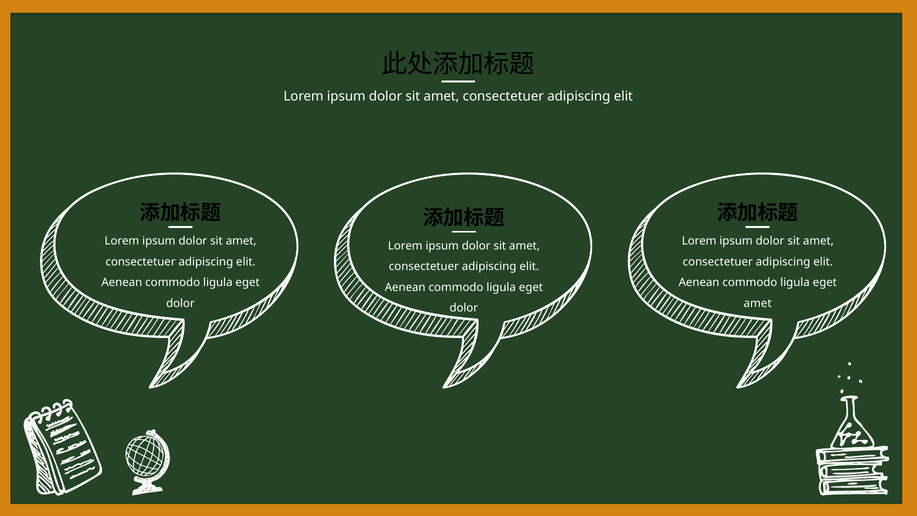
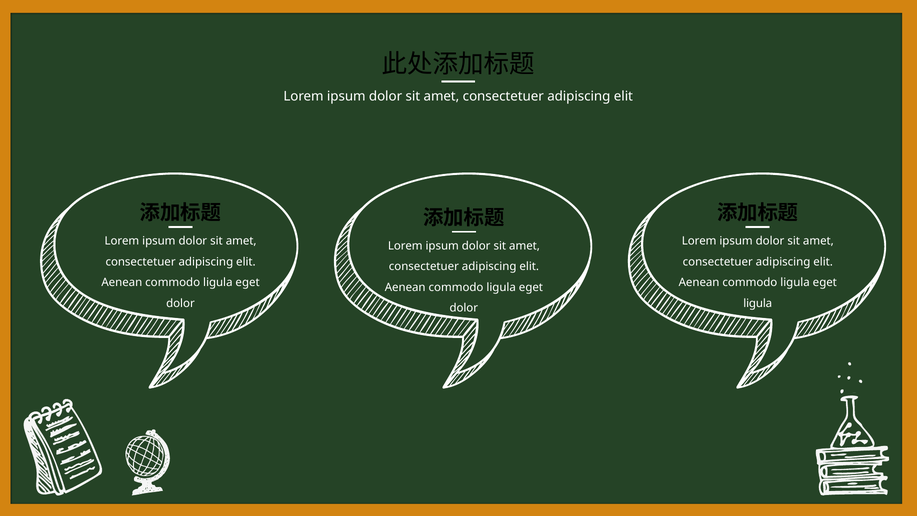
amet: amet -> ligula (758, 303)
